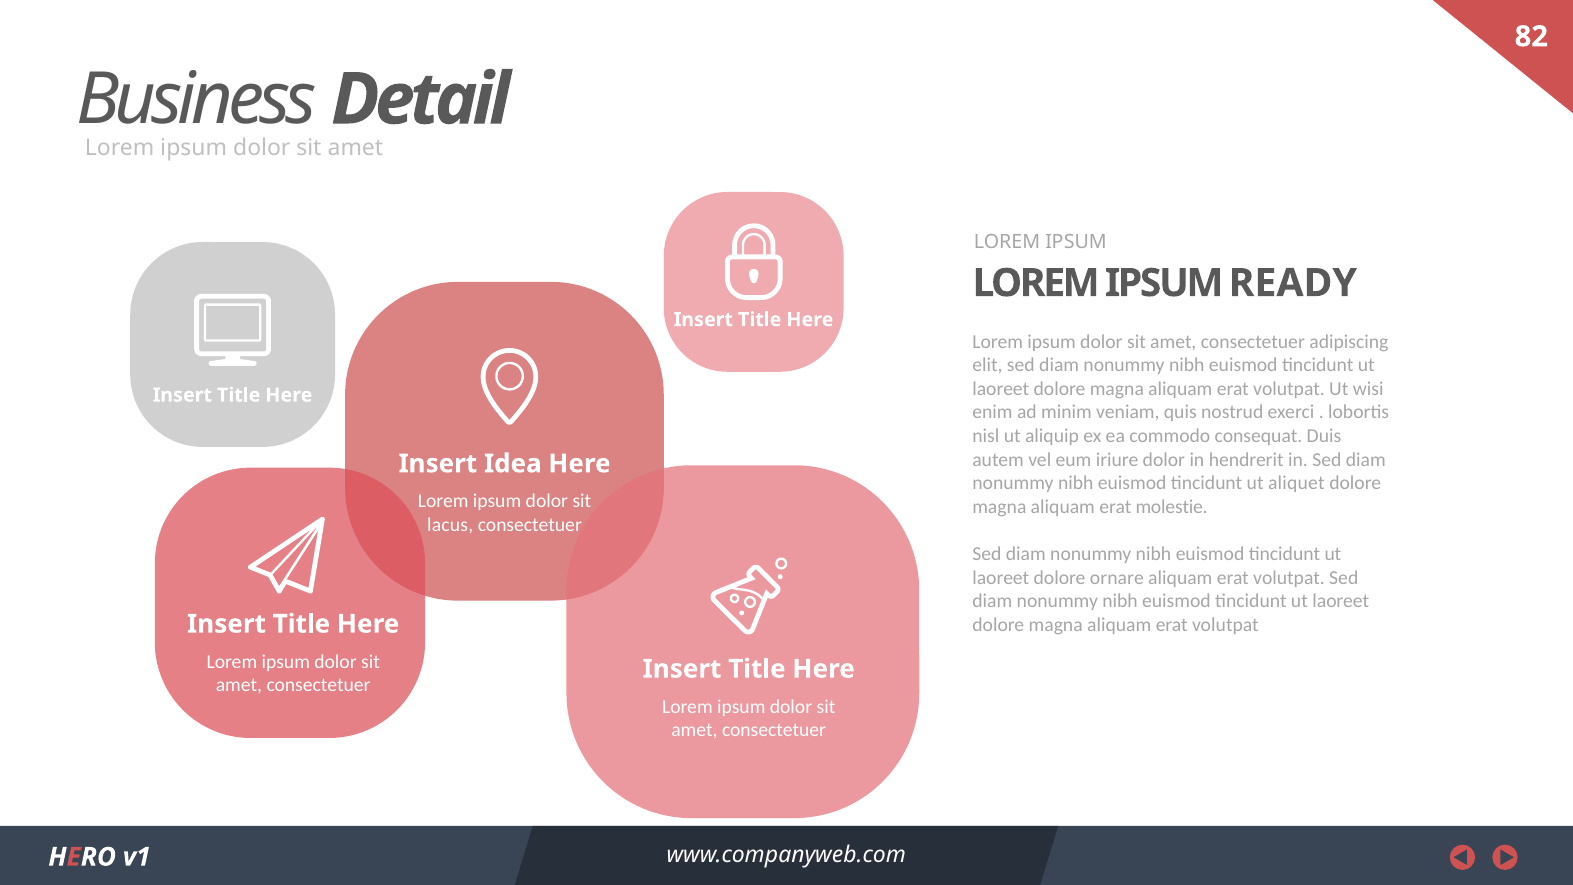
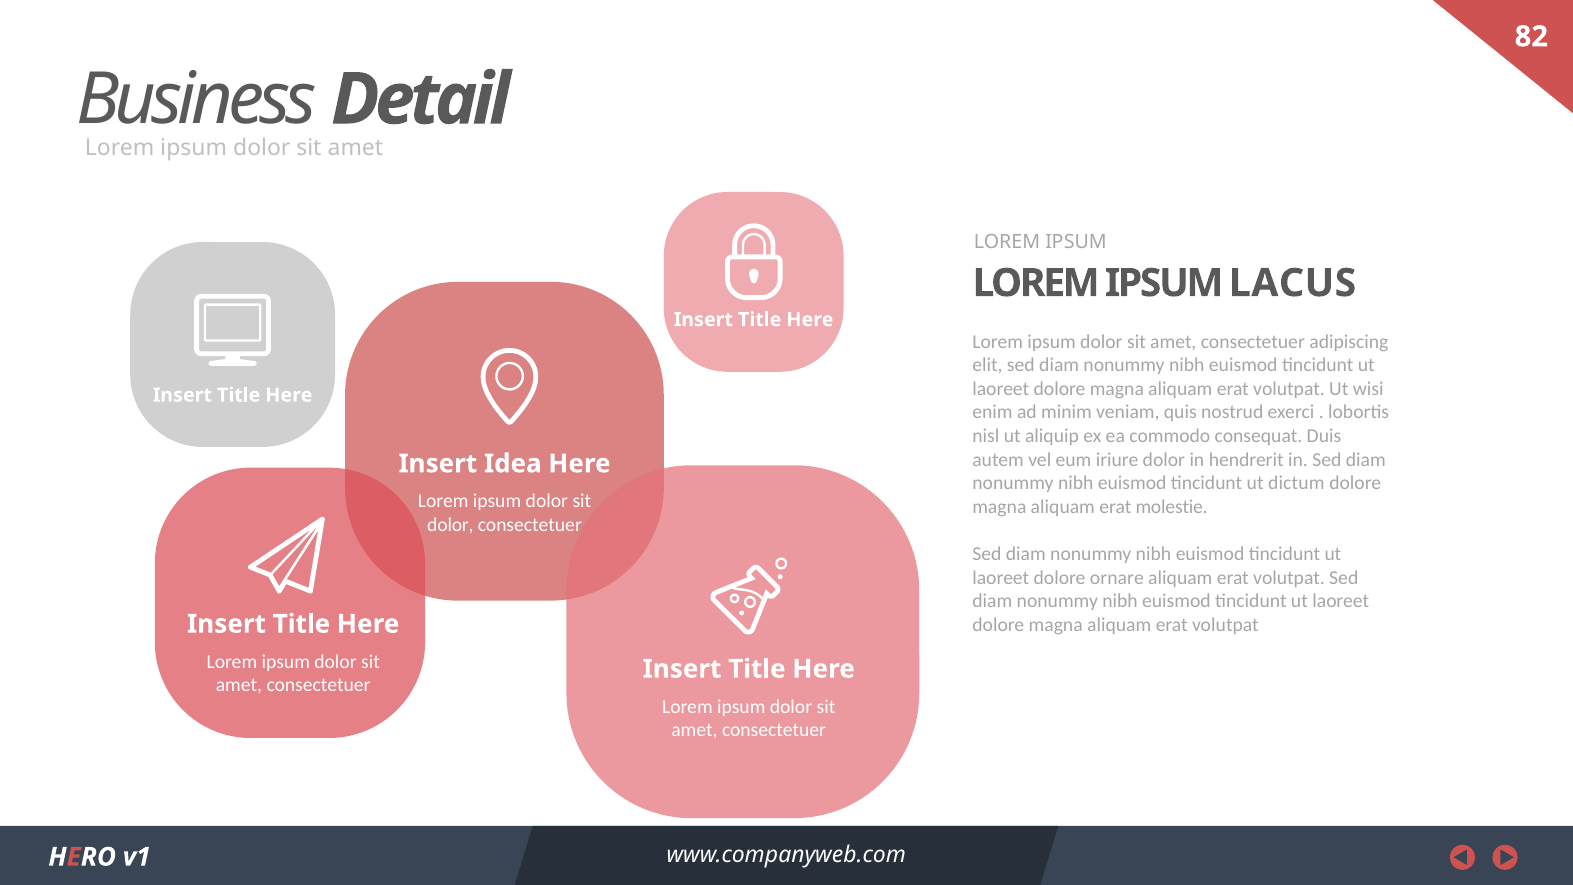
READY: READY -> LACUS (1293, 283)
aliquet: aliquet -> dictum (1296, 483)
lacus: lacus -> dolor (450, 525)
